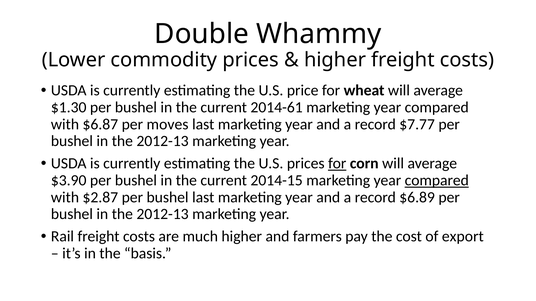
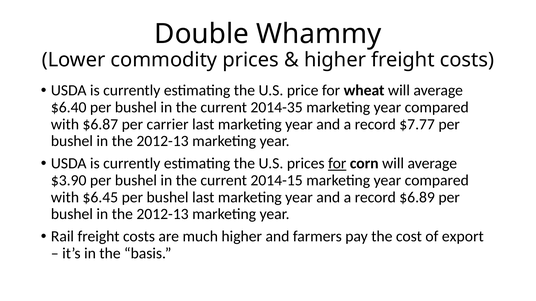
$1.30: $1.30 -> $6.40 (69, 108)
2014-61: 2014-61 -> 2014-35 (277, 108)
moves: moves -> carrier (168, 124)
compared underline: present -> none (437, 181)
$2.87: $2.87 -> $6.45 (100, 198)
